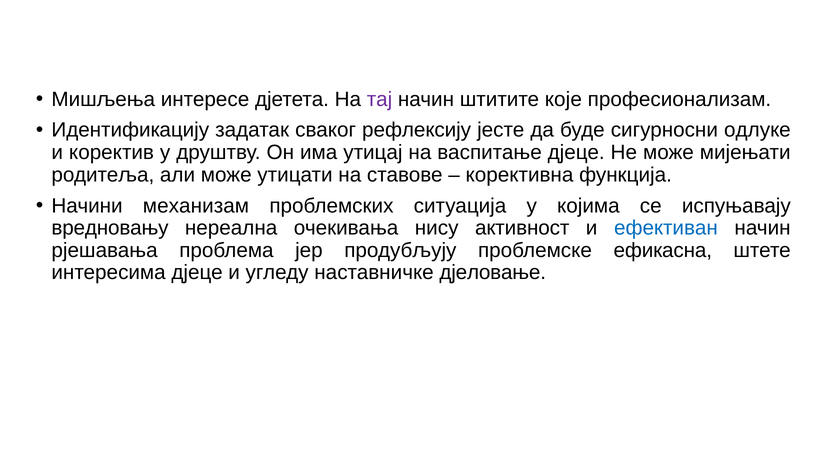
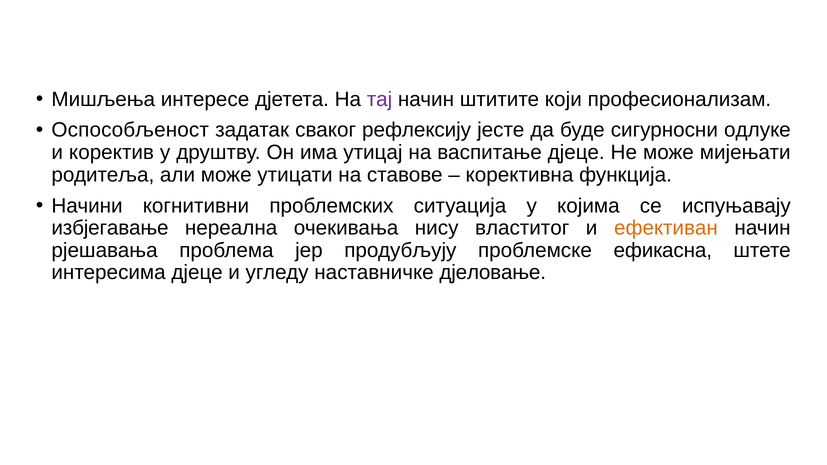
које: које -> који (563, 99)
Идентификацију: Идентификацију -> Оспособљеност (130, 130)
механизам: механизам -> когнитивни (196, 206)
вредновању: вредновању -> избјегавање (110, 228)
активност: активност -> властитог (522, 228)
ефективан colour: blue -> orange (666, 228)
